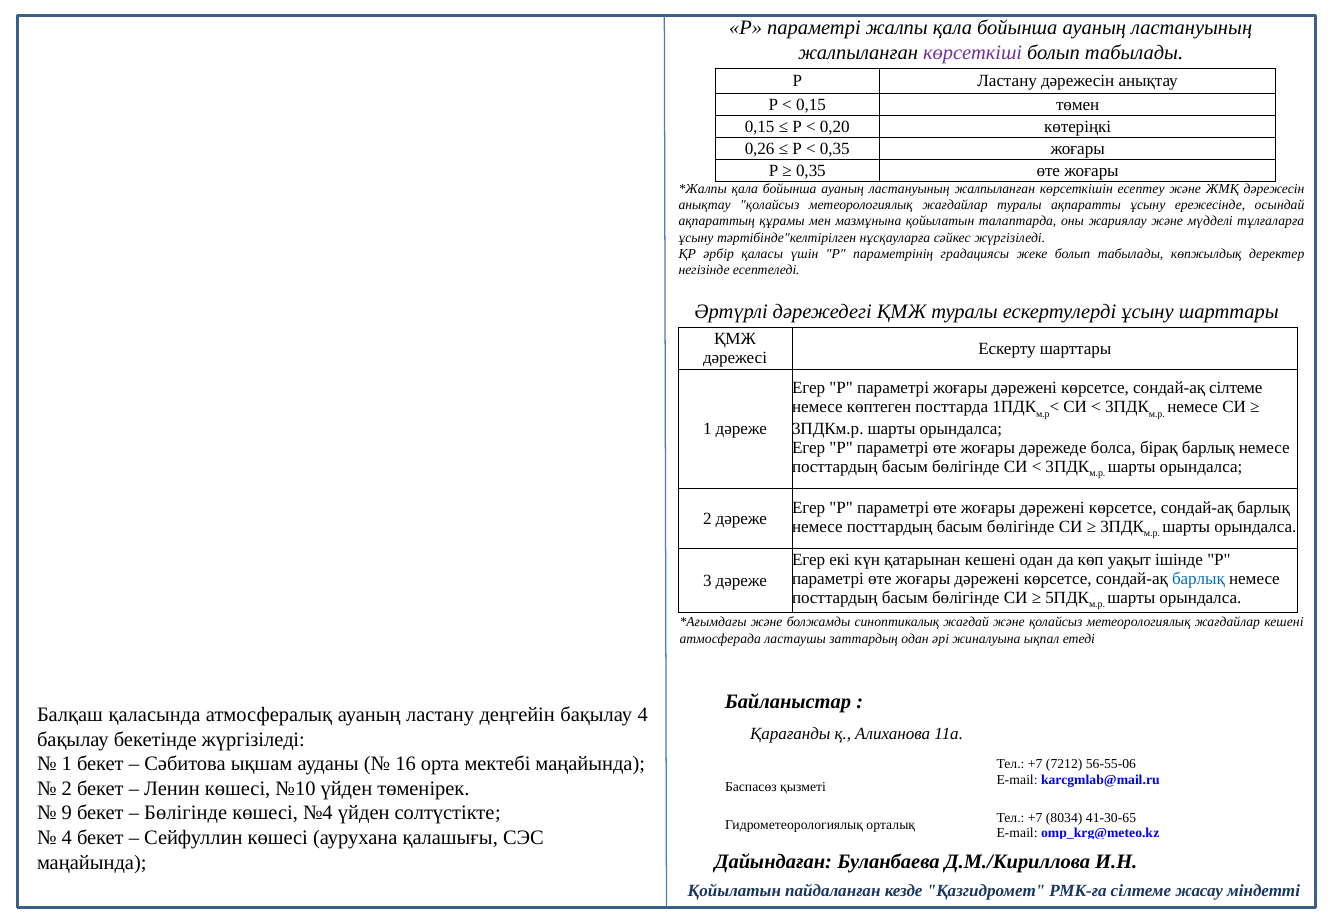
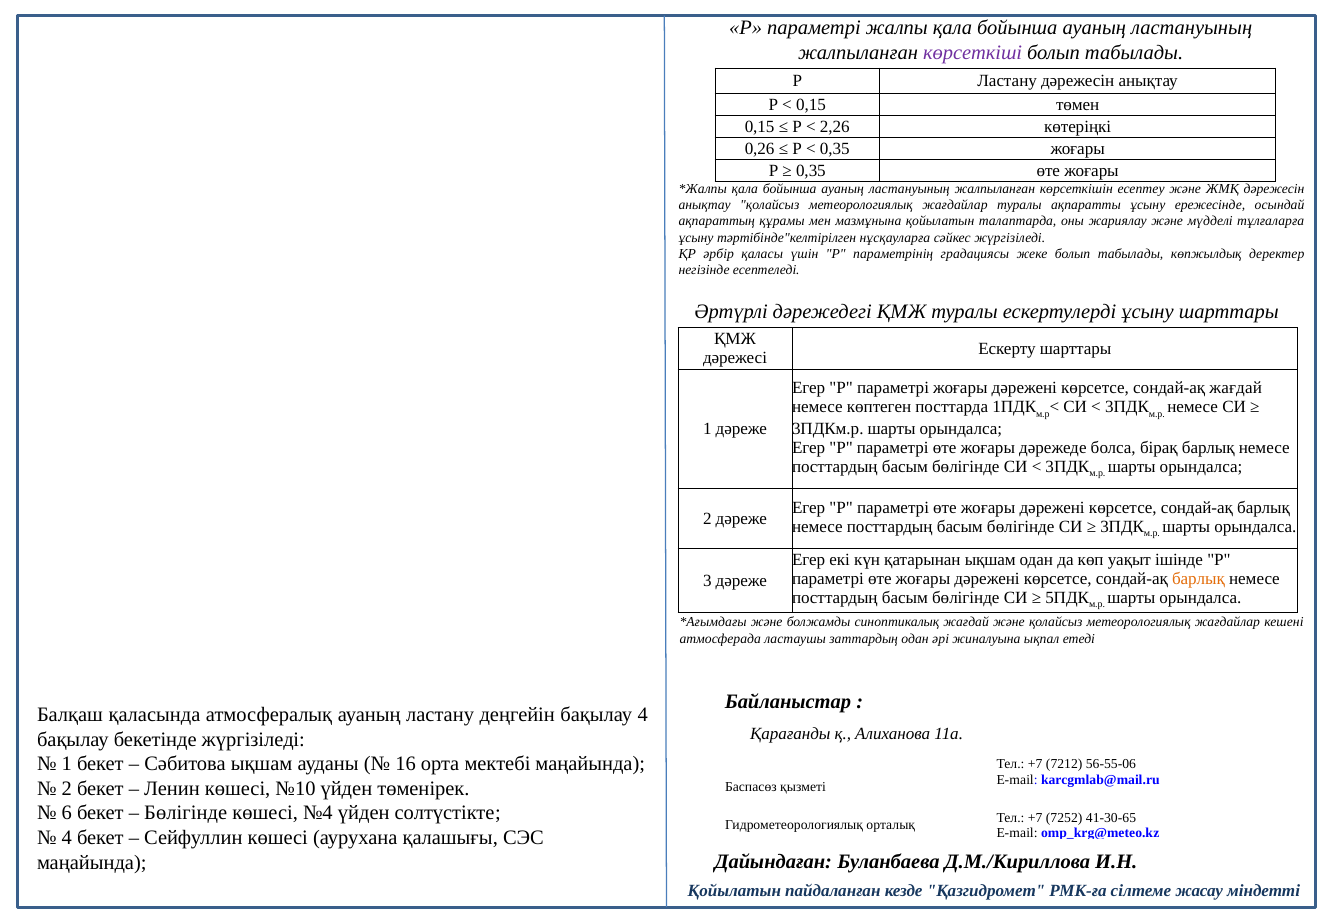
0,20: 0,20 -> 2,26 (835, 127)
сондай-ақ сілтеме: сілтеме -> жағдай (1236, 388)
қатарынан кешені: кешені -> ықшам (990, 560)
барлық colour: blue -> orange (1199, 579)
9: 9 -> 6 (67, 813)
8034: 8034 -> 7252 (1064, 818)
